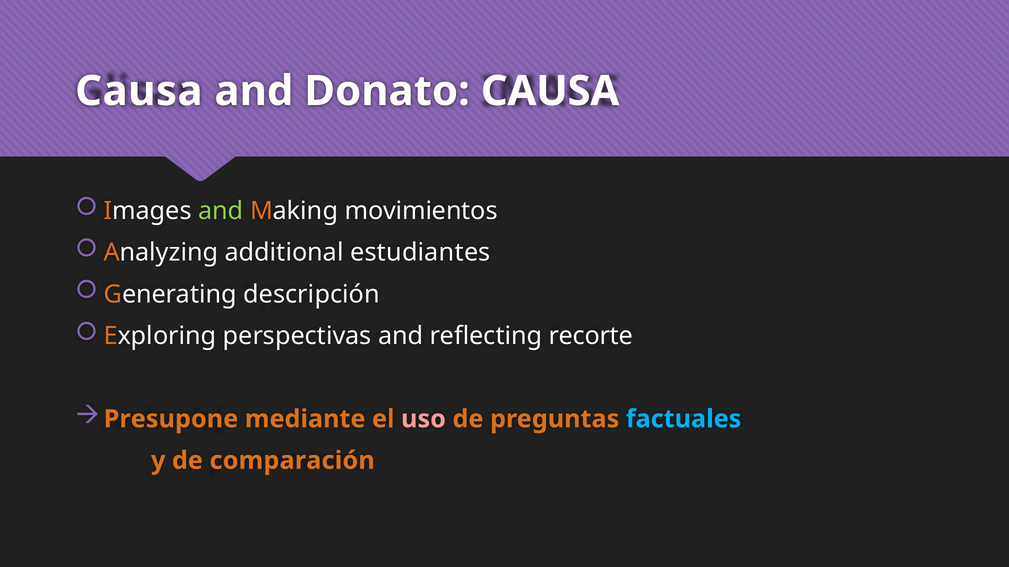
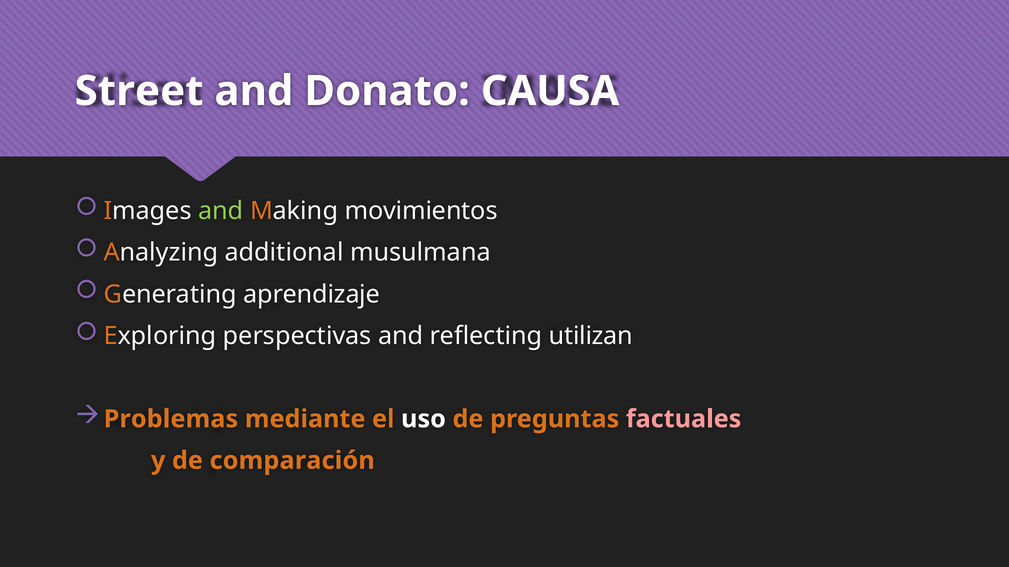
Causa: Causa -> Street (139, 91)
estudiantes: estudiantes -> musulmana (420, 253)
descripción: descripción -> aprendizaje (312, 295)
recorte: recorte -> utilizan (591, 336)
Presupone: Presupone -> Problemas (171, 419)
uso colour: pink -> white (423, 419)
factuales colour: light blue -> pink (684, 419)
